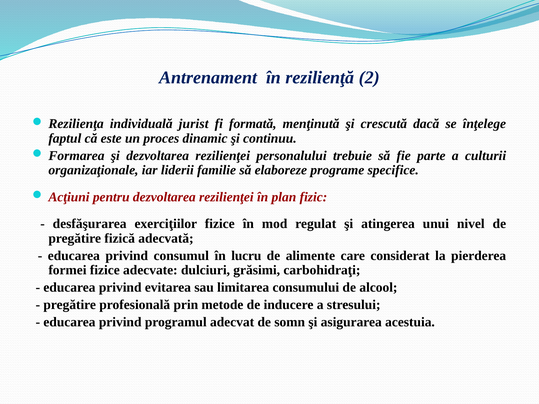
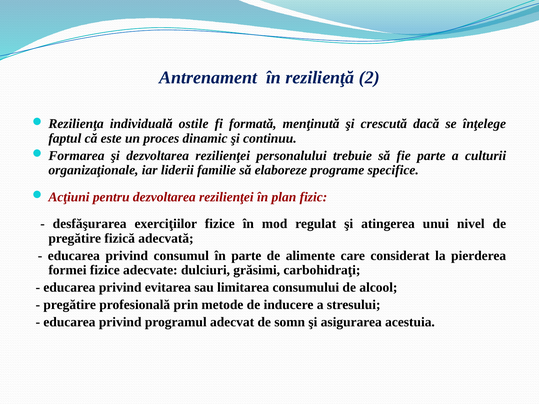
jurist: jurist -> ostile (194, 124)
în lucru: lucru -> parte (246, 256)
